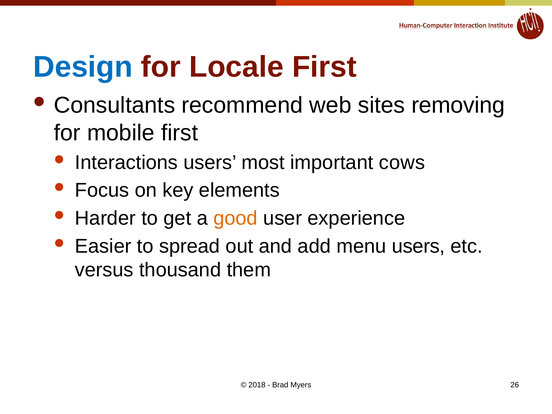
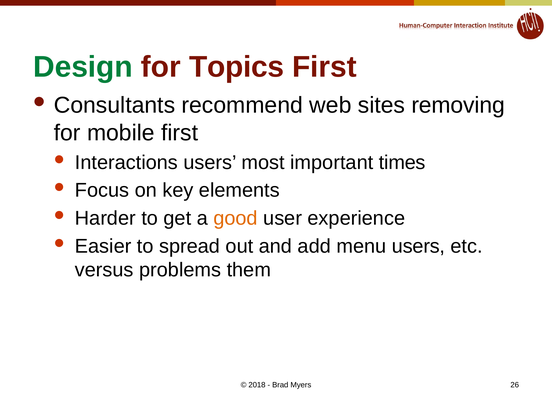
Design colour: blue -> green (83, 67)
Locale: Locale -> Topics (237, 67)
cows: cows -> times (402, 162)
thousand: thousand -> problems (180, 270)
